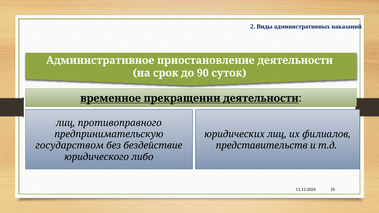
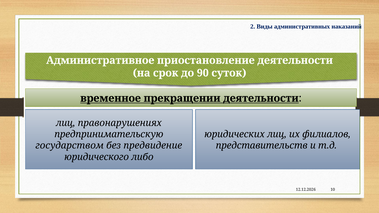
противоправного: противоправного -> правонарушениях (120, 123)
бездействие: бездействие -> предвидение (153, 146)
